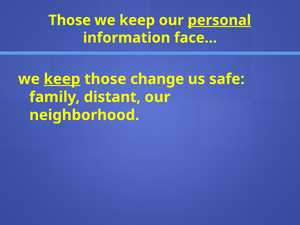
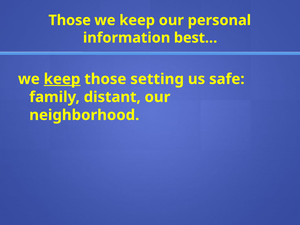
personal underline: present -> none (219, 20)
face…: face… -> best… (196, 38)
change: change -> setting (157, 79)
